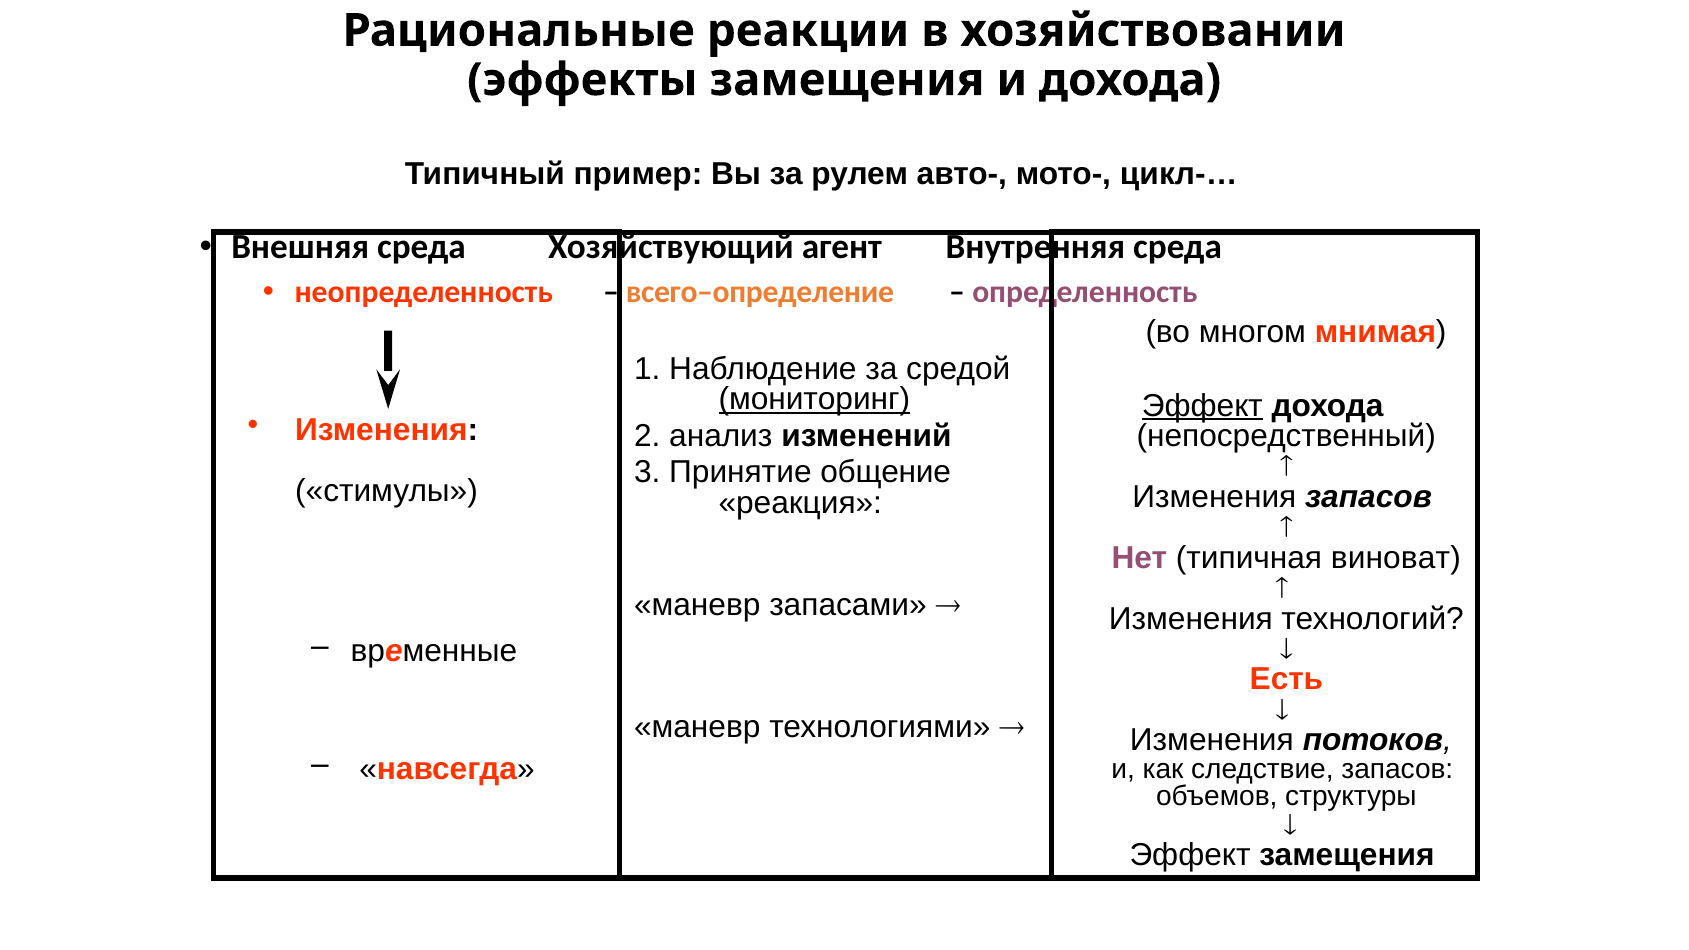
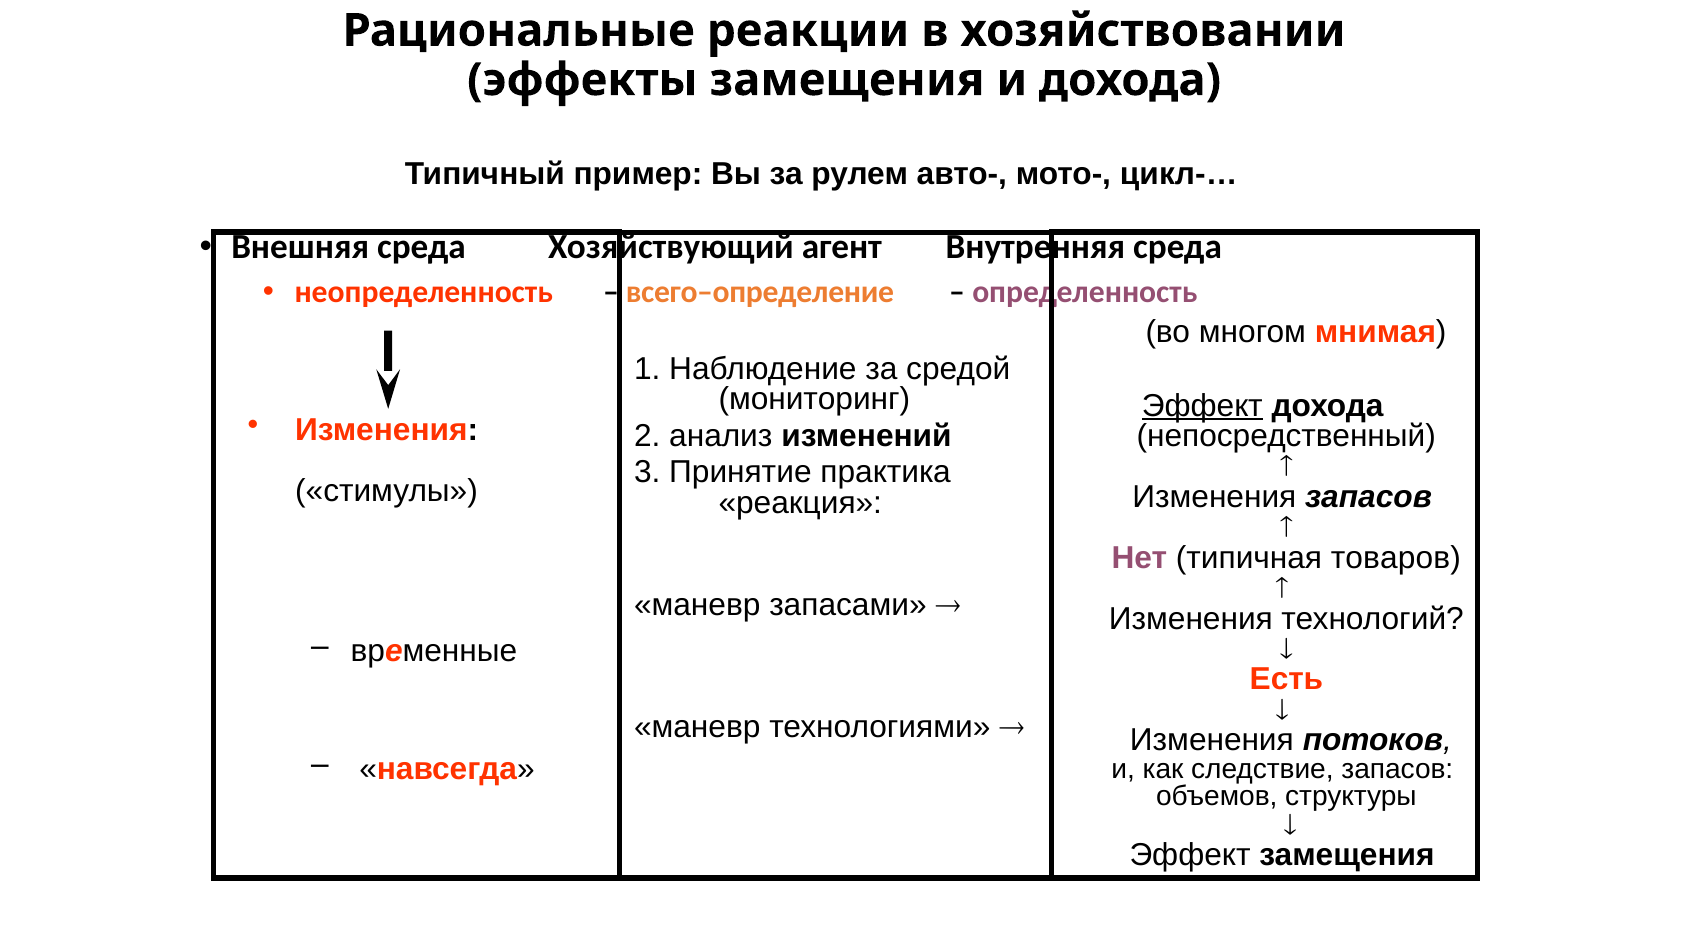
мониторинг underline: present -> none (814, 399)
общение: общение -> практика (886, 473)
виноват: виноват -> товаров (1396, 558)
